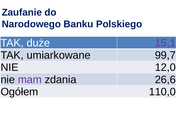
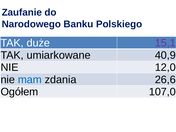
99,7: 99,7 -> 40,9 (165, 55)
mam colour: purple -> blue (30, 80)
110,0: 110,0 -> 107,0 (162, 92)
